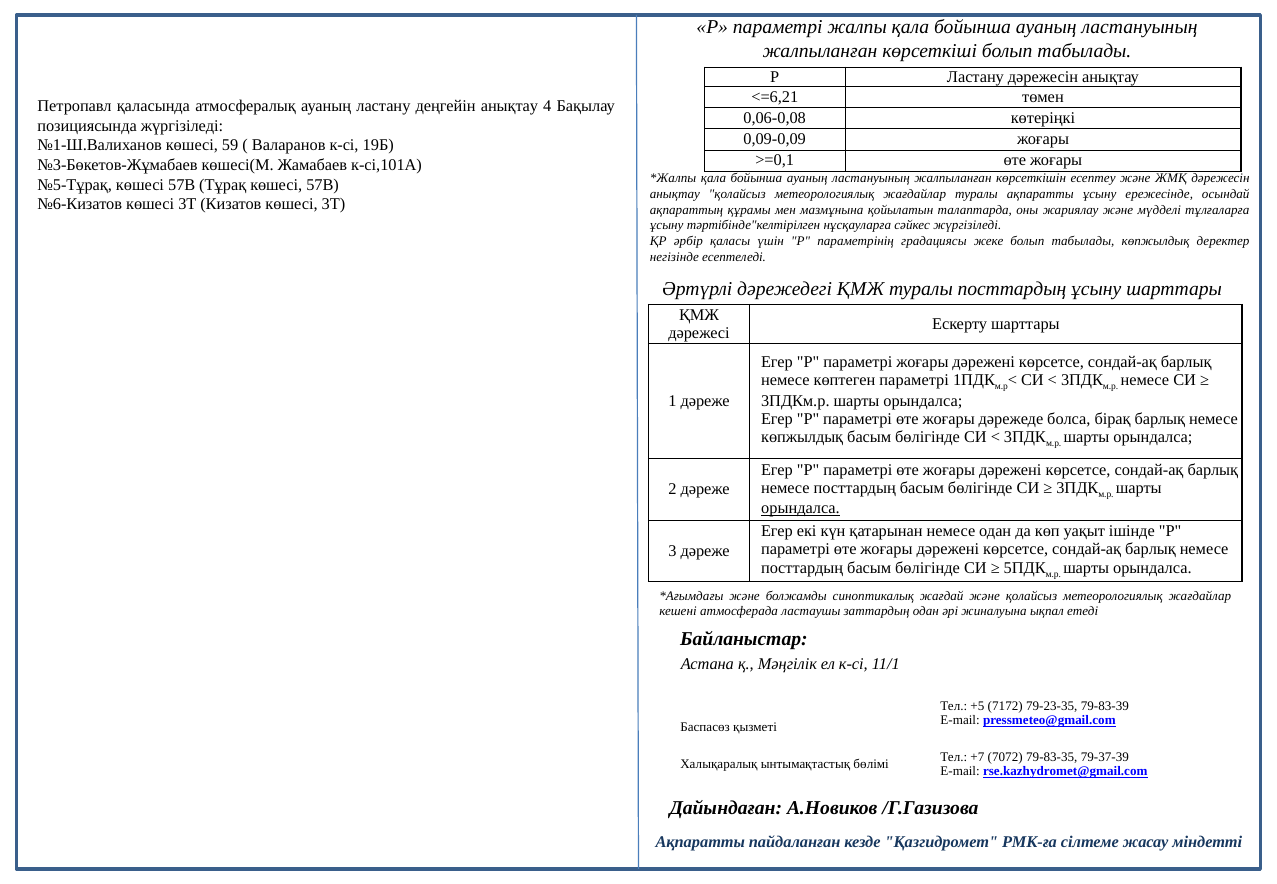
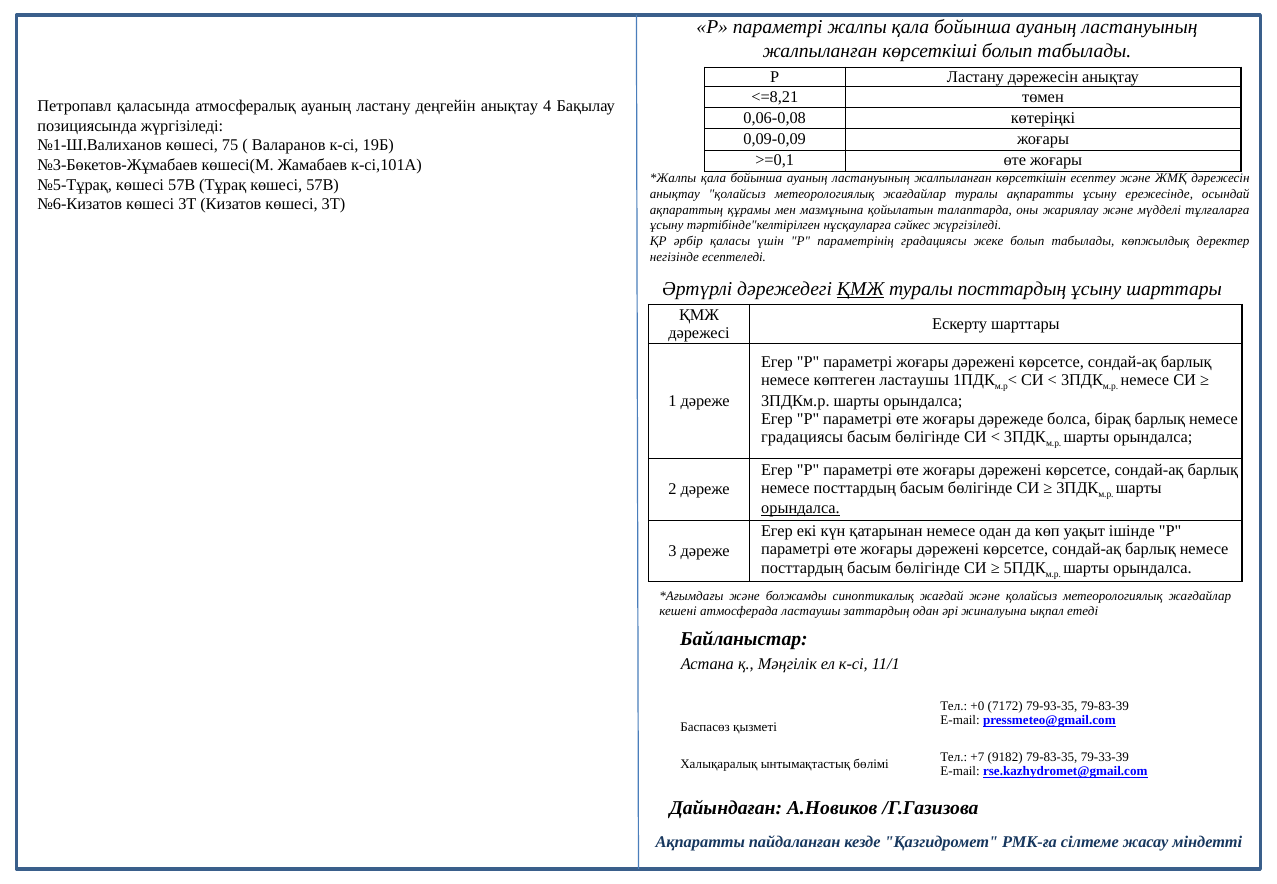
<=6,21: <=6,21 -> <=8,21 (775, 97)
59: 59 -> 75 (230, 145)
ҚМЖ underline: none -> present (861, 289)
көптеген параметрі: параметрі -> ластаушы (914, 380)
көпжылдық: көпжылдық -> градациясы (802, 437)
+5: +5 -> +0 (977, 706)
79-23-35: 79-23-35 -> 79-93-35 (1052, 706)
7072: 7072 -> 9182 (1005, 757)
79-37-39: 79-37-39 -> 79-33-39 (1105, 757)
